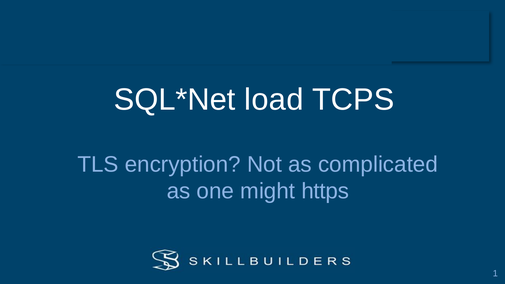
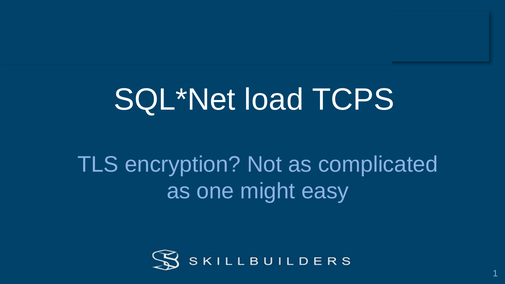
https: https -> easy (325, 191)
